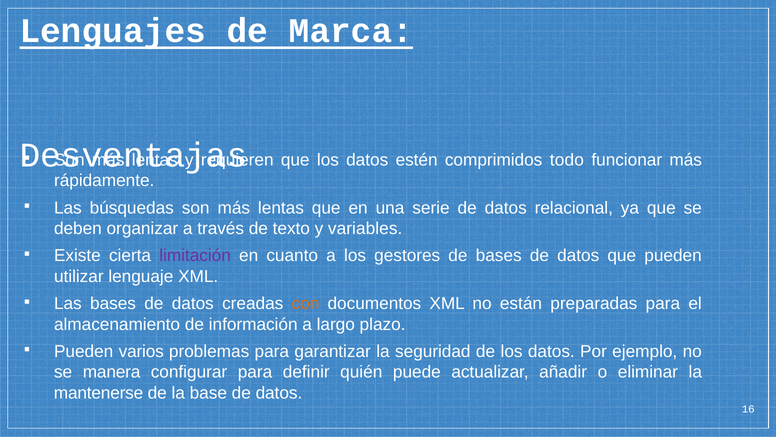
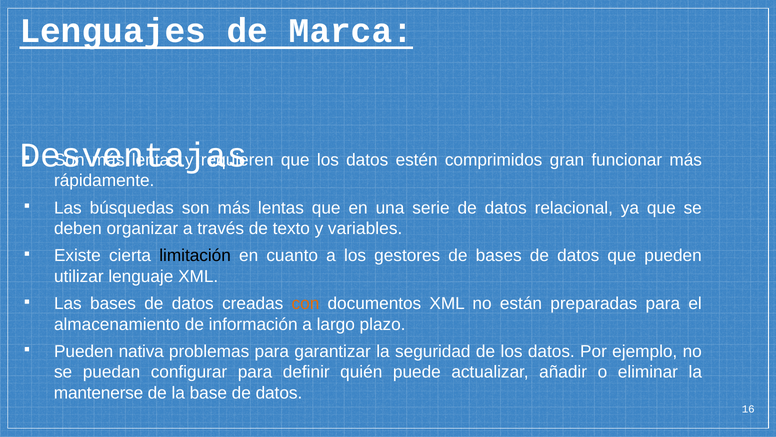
todo: todo -> gran (567, 160)
limitación colour: purple -> black (195, 255)
varios: varios -> nativa (141, 351)
manera: manera -> puedan (112, 372)
